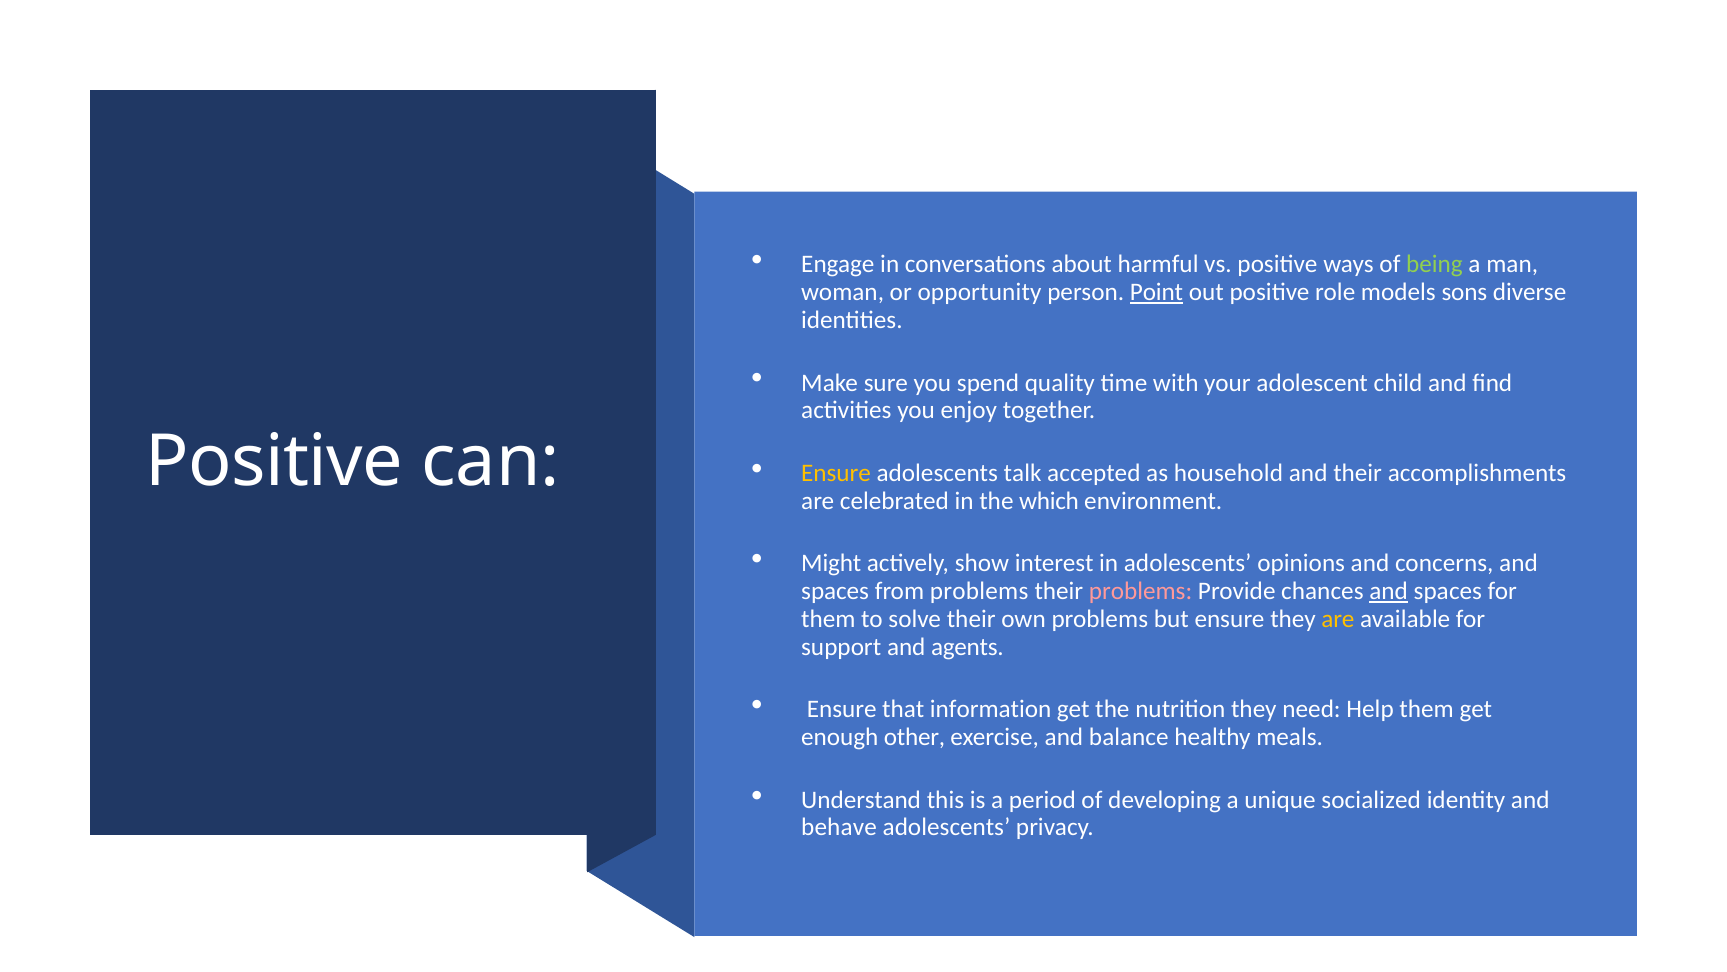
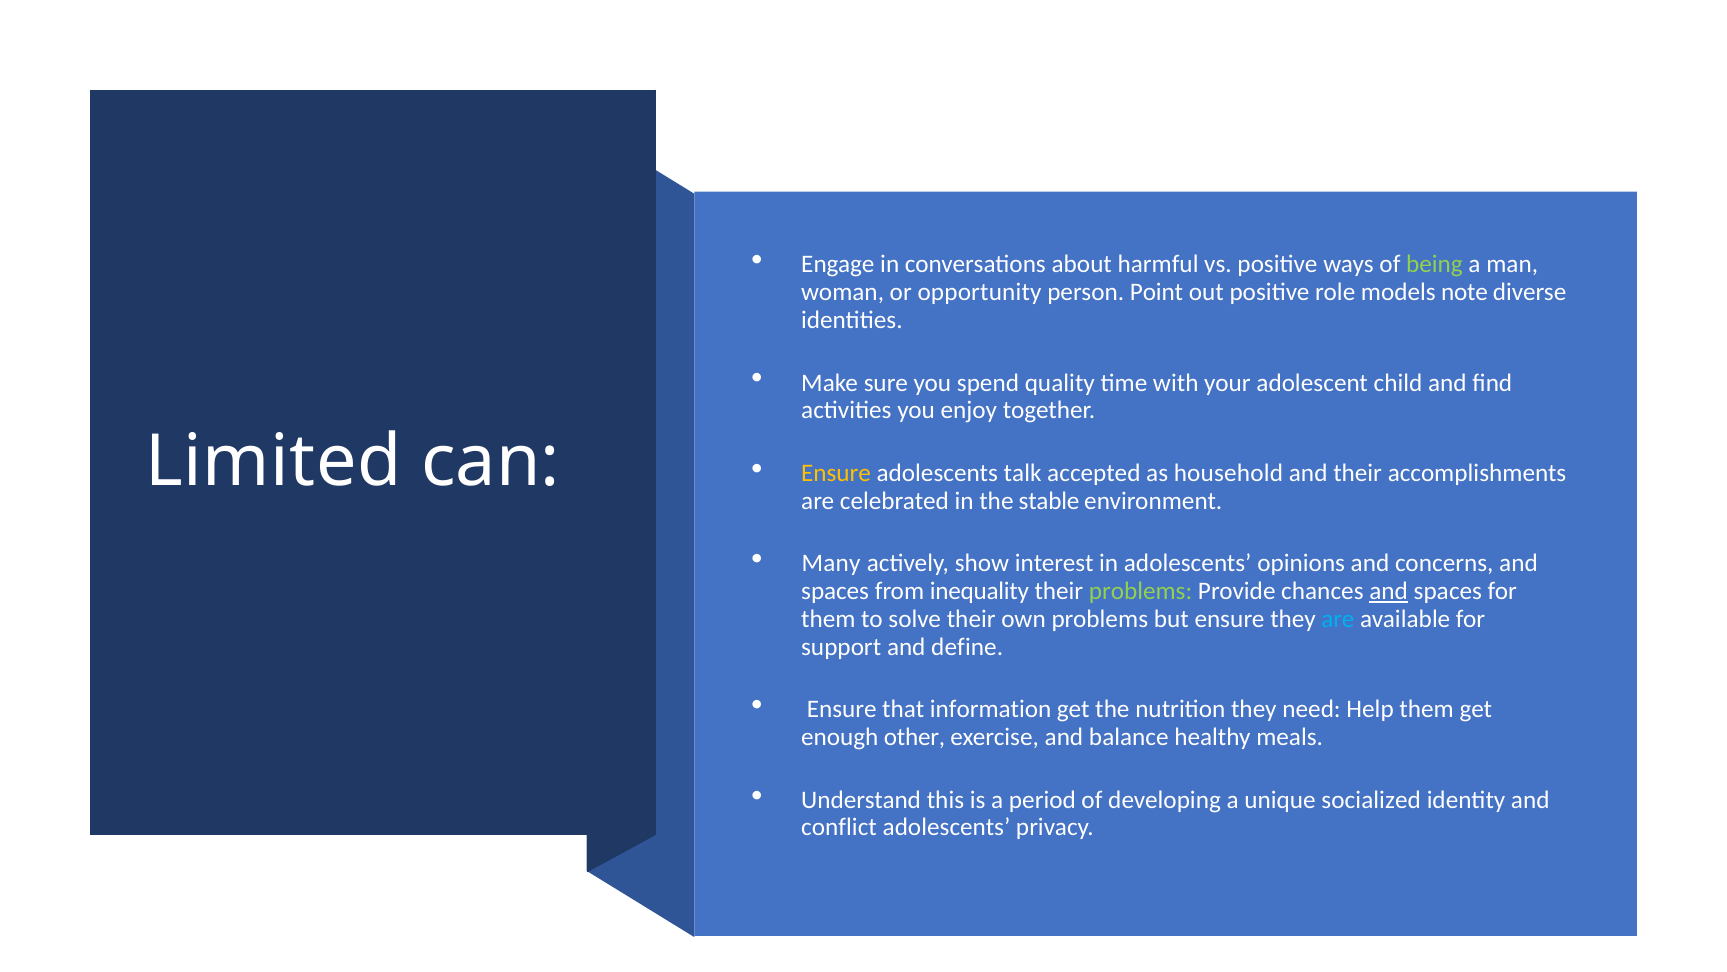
Point underline: present -> none (1157, 292)
sons: sons -> note (1464, 292)
Positive: Positive -> Limited (274, 462)
which: which -> stable (1049, 501)
Might: Might -> Many (831, 563)
from problems: problems -> inequality (979, 591)
problems colour: pink -> light green (1141, 591)
are colour: yellow -> light blue (1338, 619)
agents: agents -> define (967, 647)
behave: behave -> conflict (839, 827)
